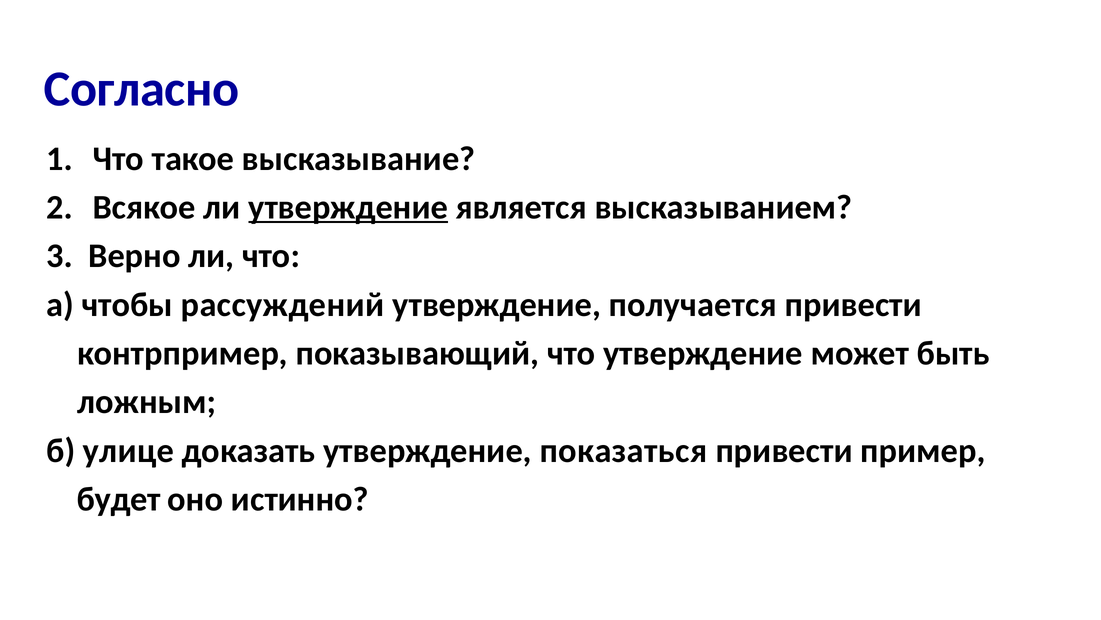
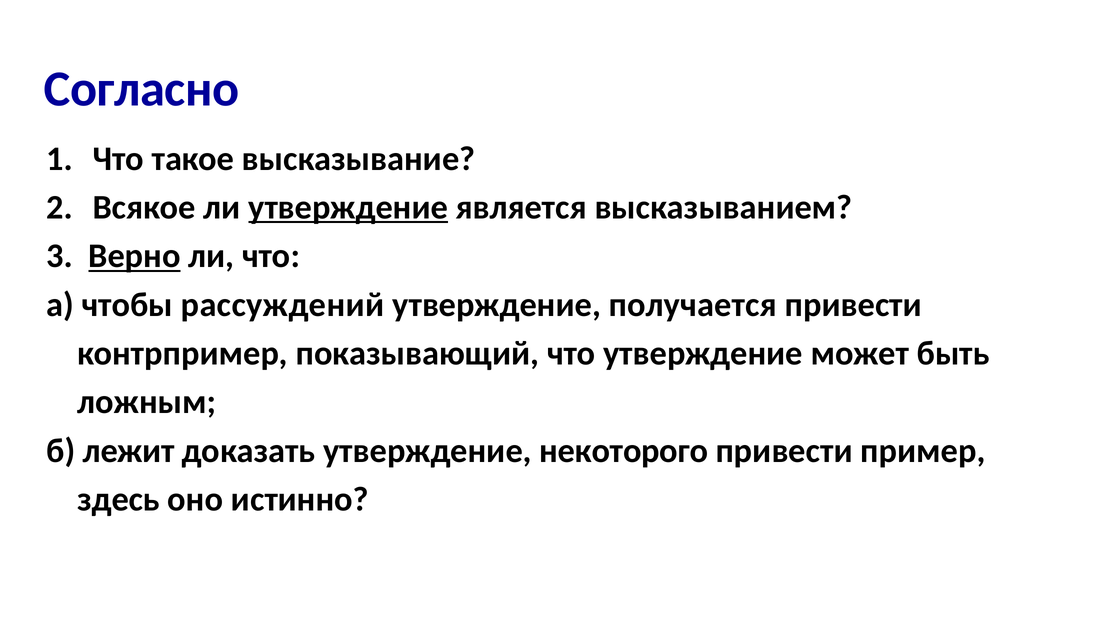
Верно underline: none -> present (134, 256)
улице: улице -> лежит (129, 450)
показаться: показаться -> некоторого (624, 450)
будет: будет -> здесь (119, 499)
